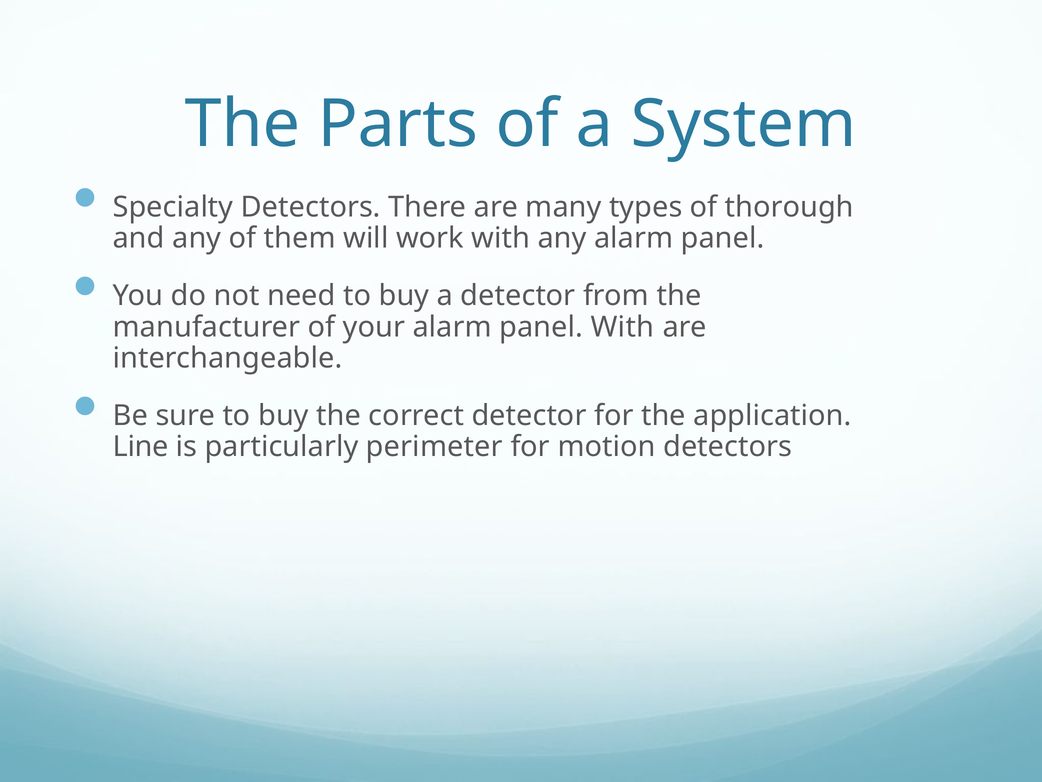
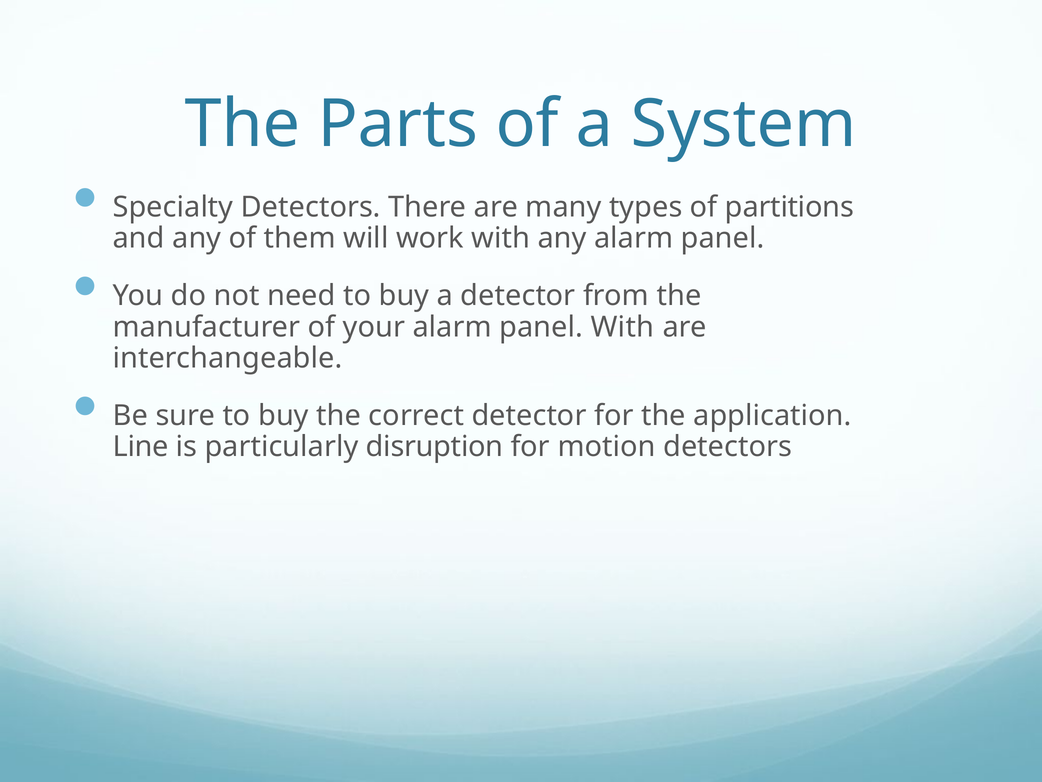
thorough: thorough -> partitions (790, 207)
perimeter: perimeter -> disruption (435, 447)
